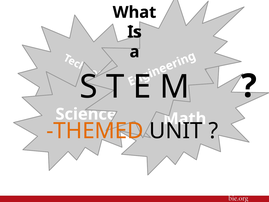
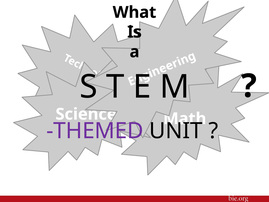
THEMED colour: orange -> purple (95, 131)
